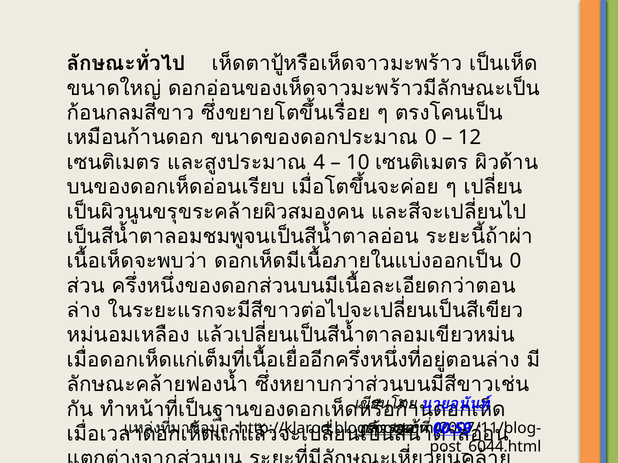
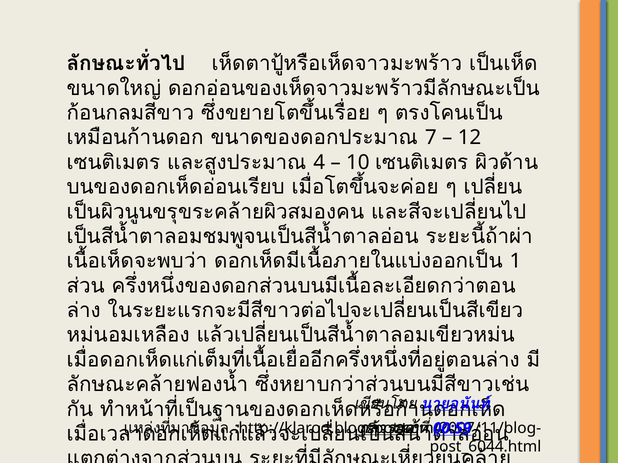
0: 0 -> 7 (431, 138)
0: 0 -> 1 (515, 261)
